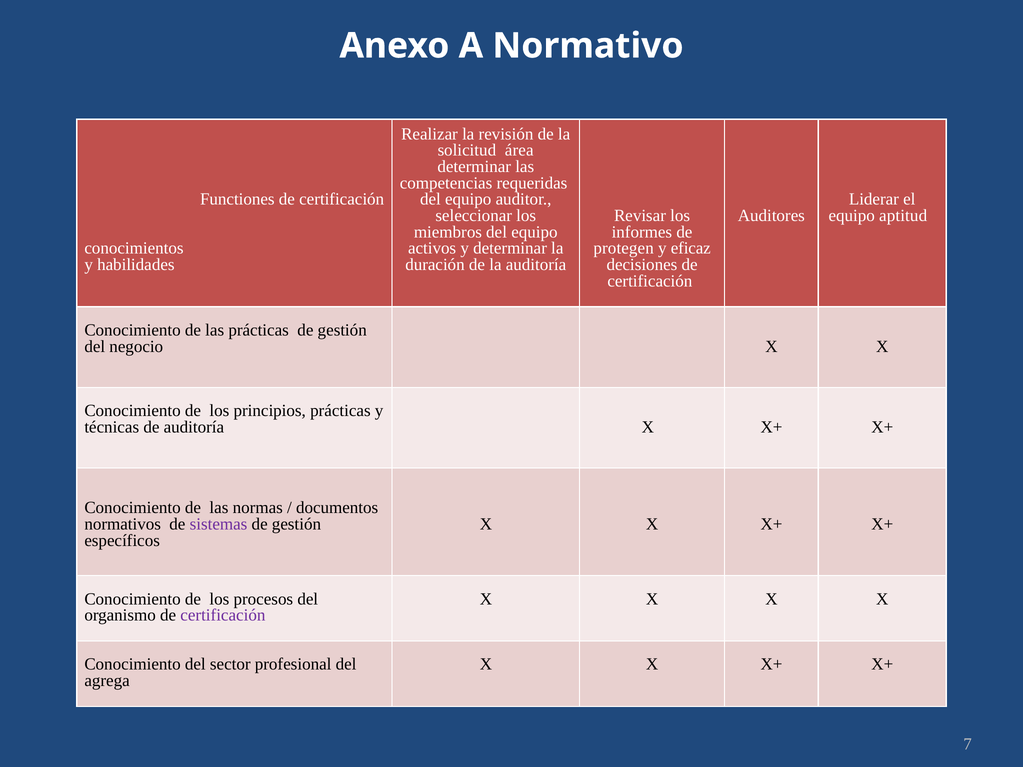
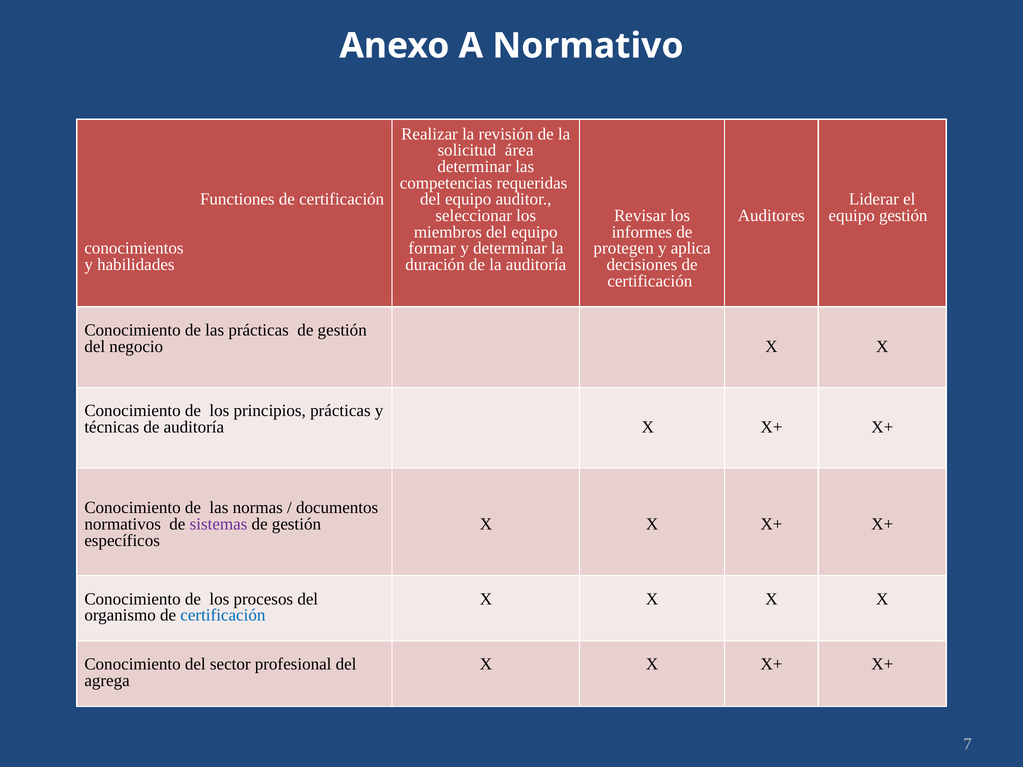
equipo aptitud: aptitud -> gestión (903, 216)
activos: activos -> formar (432, 248)
eficaz: eficaz -> aplica (691, 248)
certificación colour: purple -> blue (223, 615)
